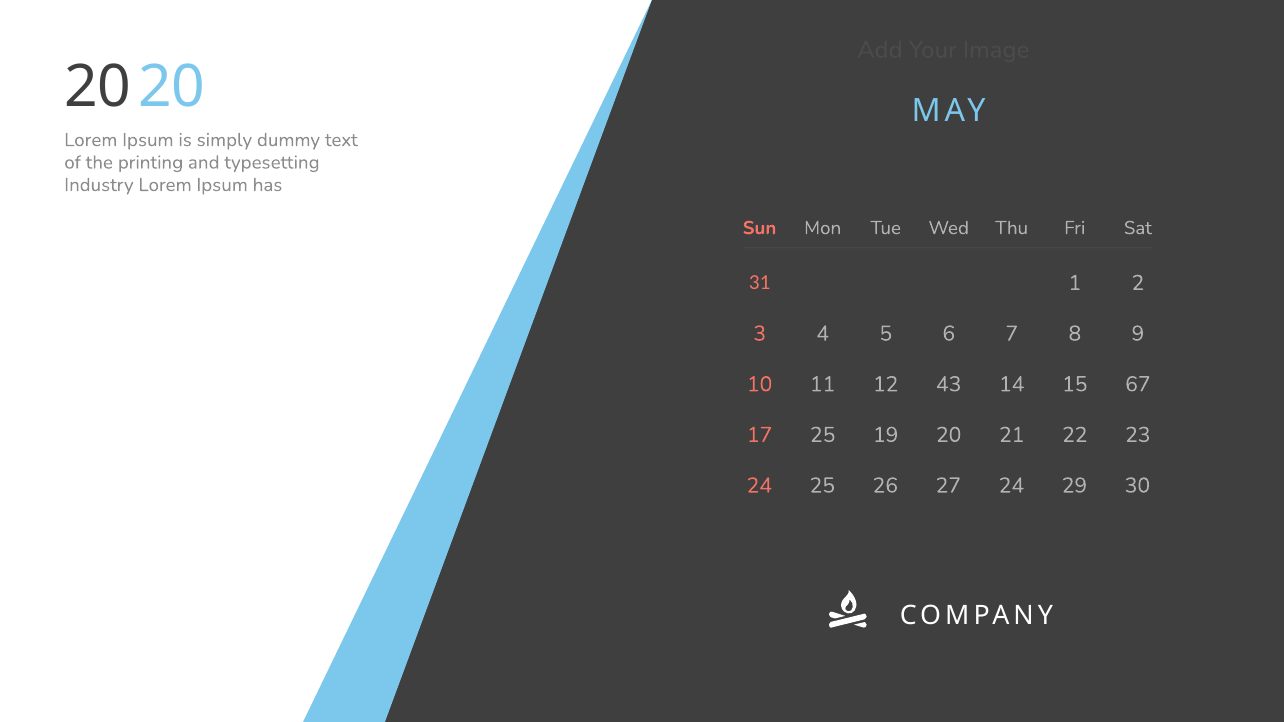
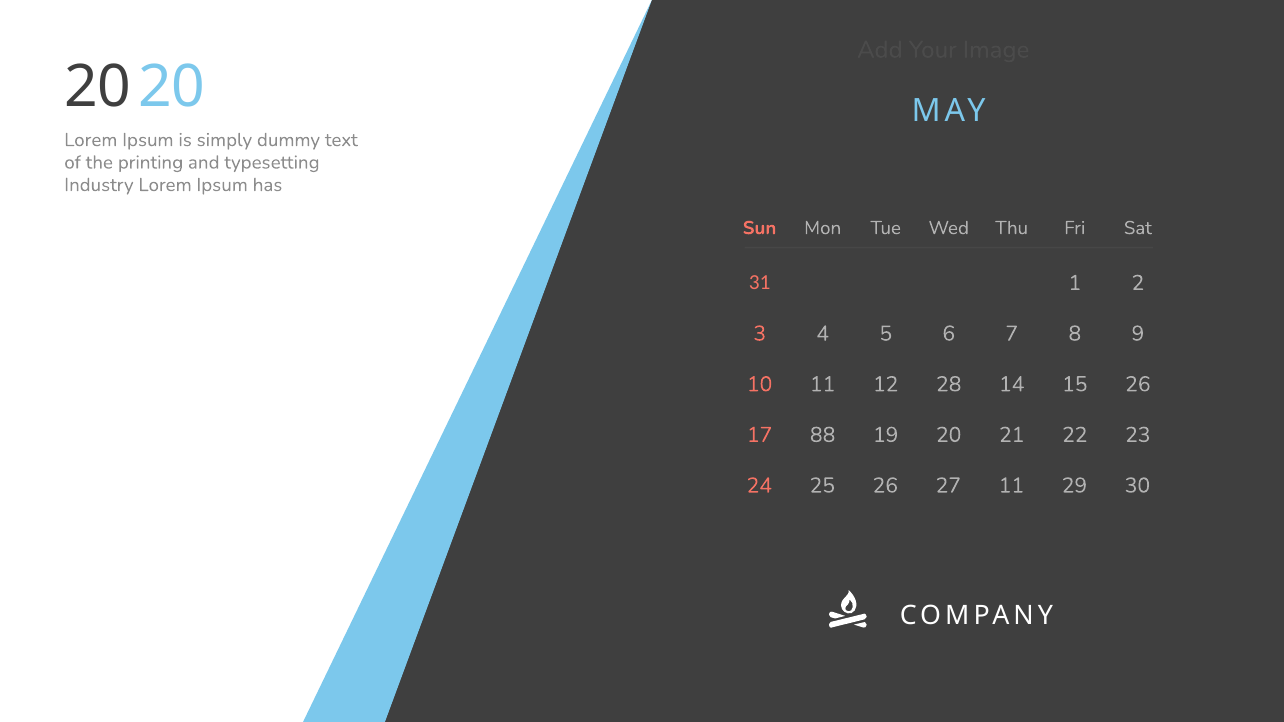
43: 43 -> 28 (949, 384)
15 67: 67 -> 26 (1138, 384)
17 25: 25 -> 88 (823, 435)
27 24: 24 -> 11 (1011, 486)
